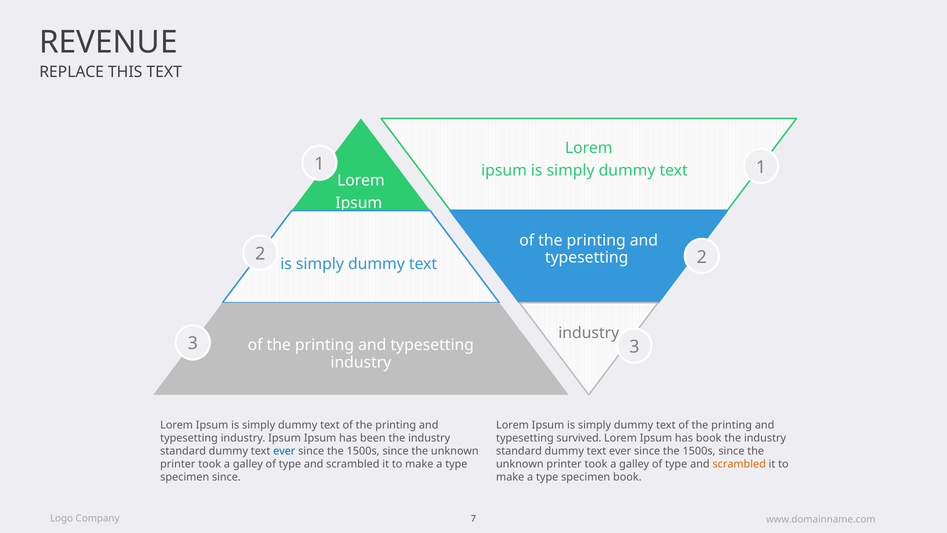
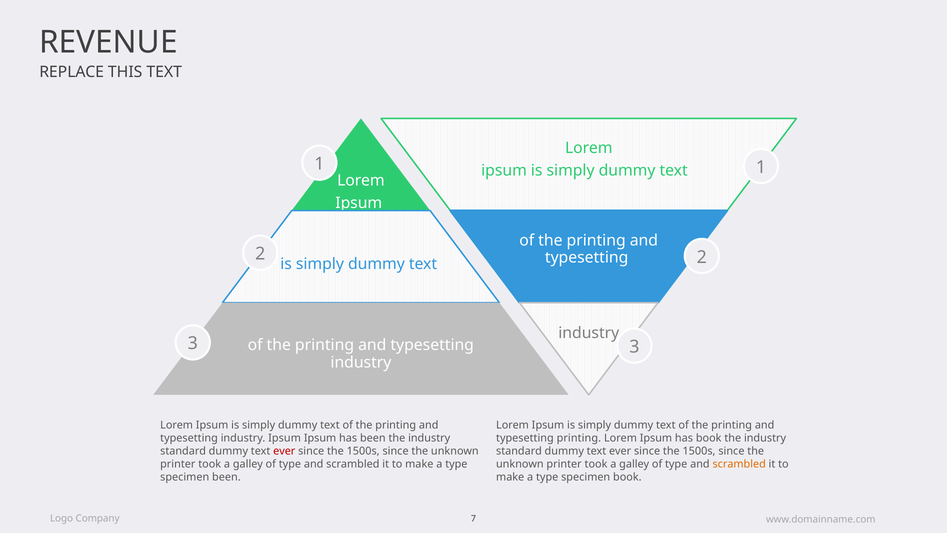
typesetting survived: survived -> printing (579, 438)
ever colour: blue -> red (284, 451)
specimen since: since -> been (226, 477)
